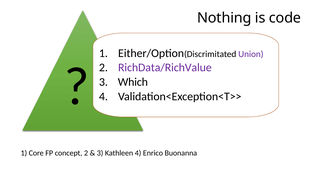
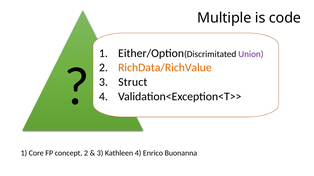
Nothing: Nothing -> Multiple (224, 18)
RichData/RichValue colour: purple -> orange (165, 68)
Which: Which -> Struct (133, 82)
